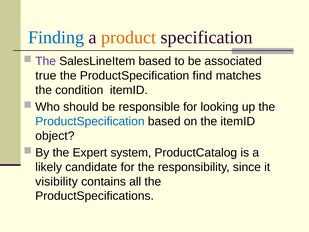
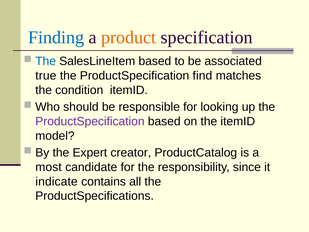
The colour: purple -> blue (46, 61)
ProductSpecification colour: blue -> purple (90, 121)
object: object -> model (55, 136)
system: system -> creator (131, 152)
likely: likely -> most (49, 167)
visibility: visibility -> indicate (57, 181)
